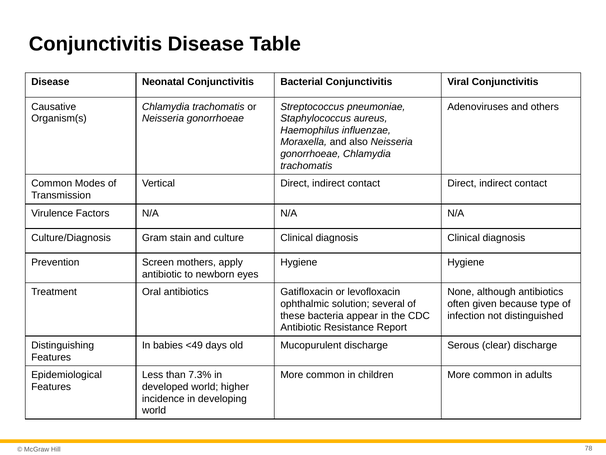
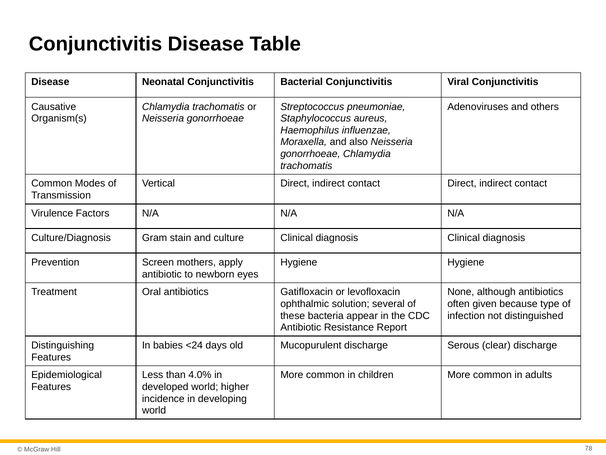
<49: <49 -> <24 (194, 345)
7.3%: 7.3% -> 4.0% (200, 375)
